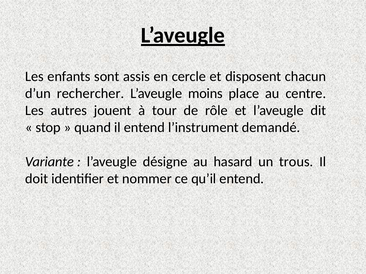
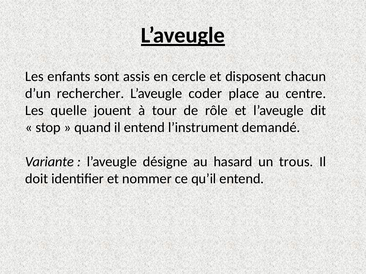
moins: moins -> coder (205, 94)
autres: autres -> quelle (69, 111)
